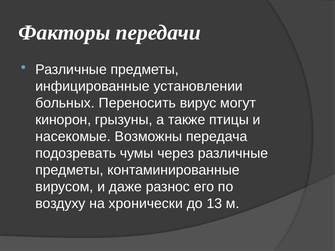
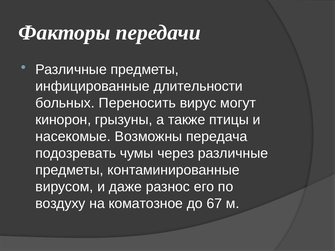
установлении: установлении -> длительности (198, 86)
хронически: хронически -> коматозное (146, 204)
13: 13 -> 67 (214, 204)
